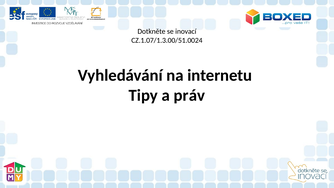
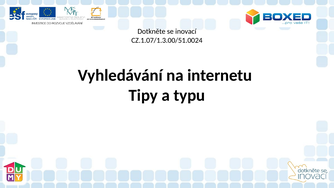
práv: práv -> typu (189, 95)
